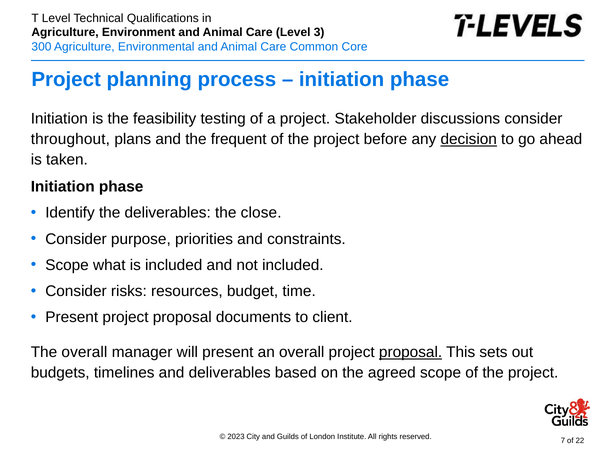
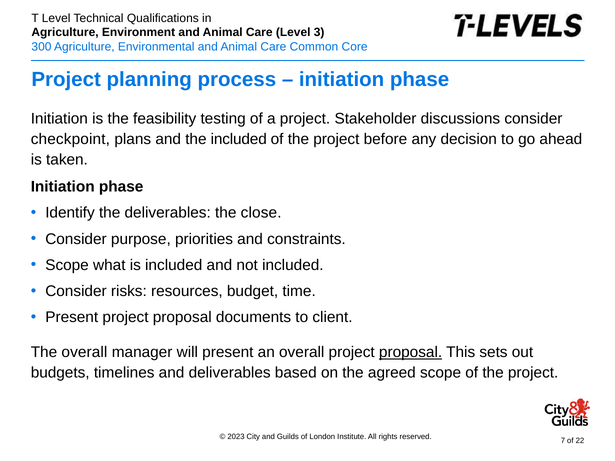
throughout: throughout -> checkpoint (70, 139)
the frequent: frequent -> included (239, 139)
decision underline: present -> none (469, 139)
